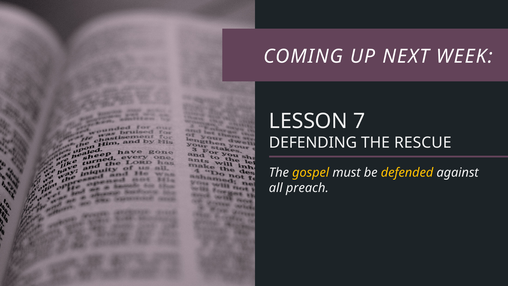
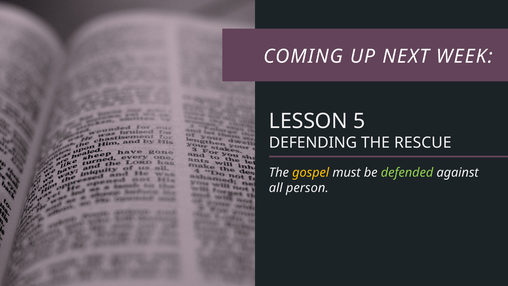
7: 7 -> 5 (359, 121)
defended colour: yellow -> light green (407, 173)
preach: preach -> person (307, 188)
